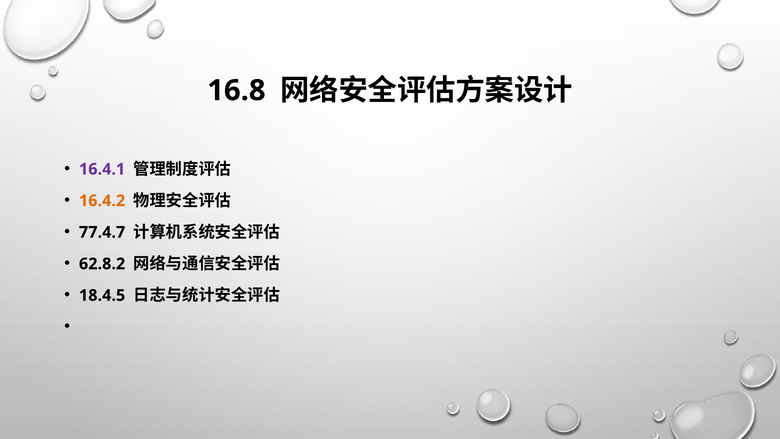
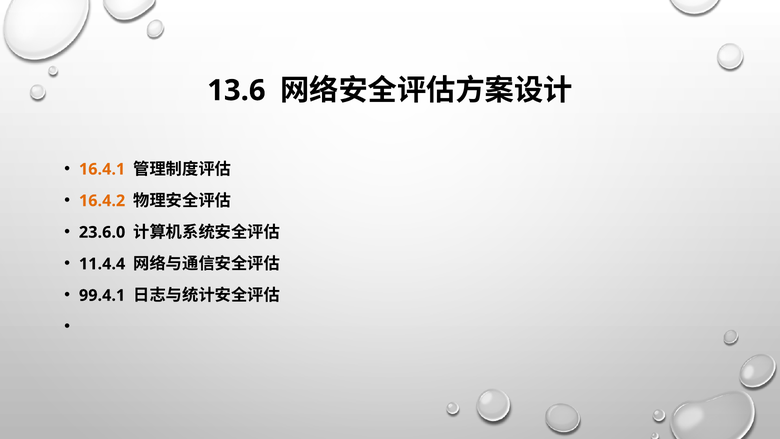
16.8: 16.8 -> 13.6 (236, 90)
16.4.1 colour: purple -> orange (102, 169)
77.4.7: 77.4.7 -> 23.6.0 (102, 232)
62.8.2: 62.8.2 -> 11.4.4 (102, 264)
18.4.5: 18.4.5 -> 99.4.1 (102, 295)
